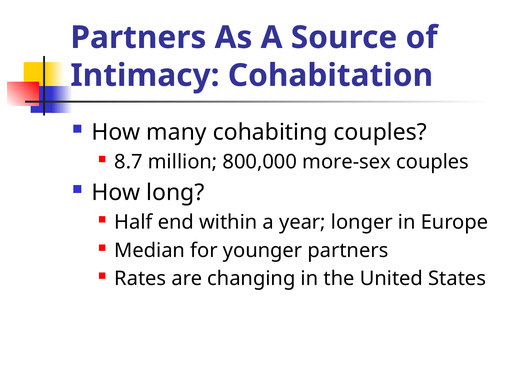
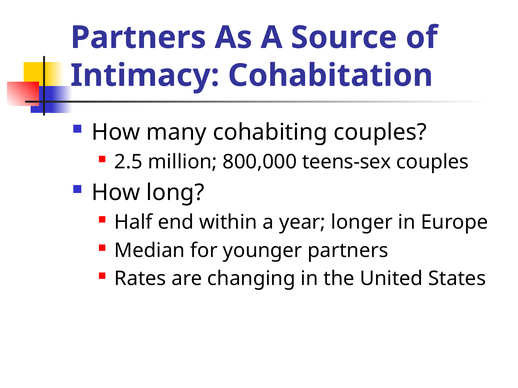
8.7: 8.7 -> 2.5 (128, 162)
more-sex: more-sex -> teens-sex (347, 162)
